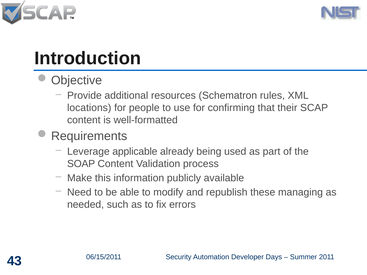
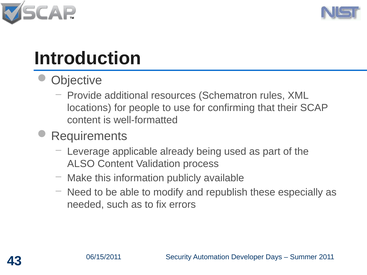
SOAP: SOAP -> ALSO (81, 164)
managing: managing -> especially (300, 192)
